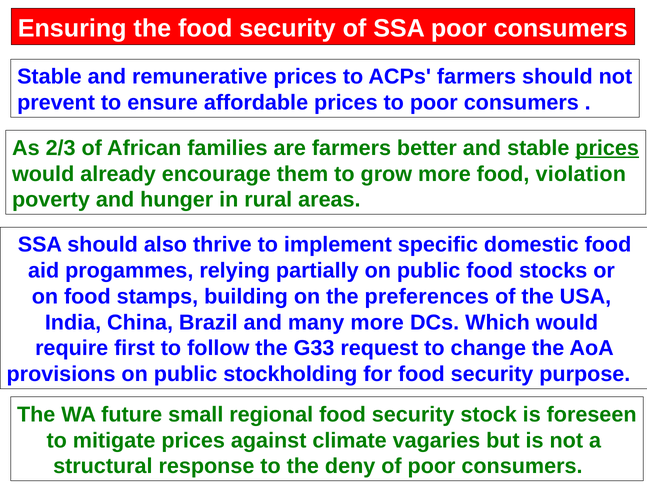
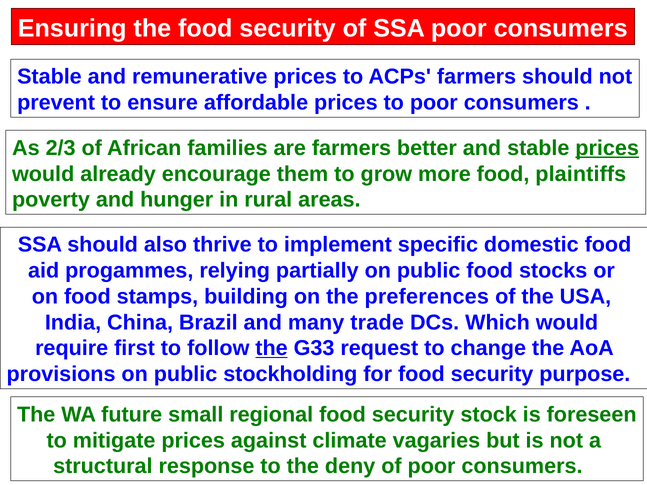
violation: violation -> plaintiffs (581, 174)
many more: more -> trade (377, 323)
the underline: none -> present (272, 348)
